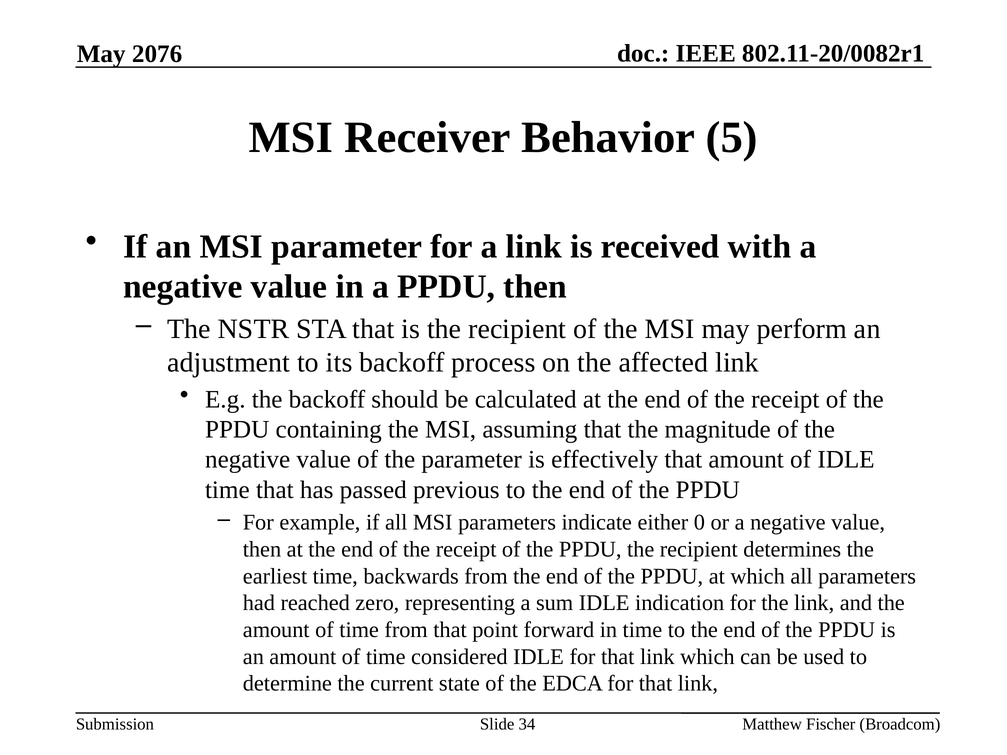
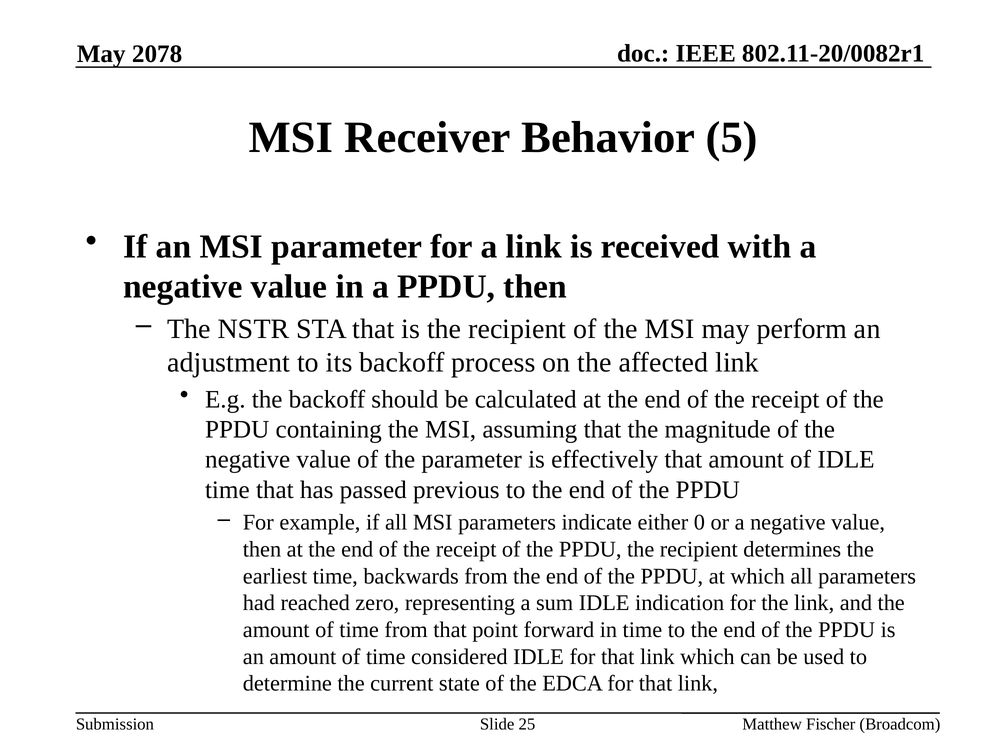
2076: 2076 -> 2078 (157, 54)
34: 34 -> 25 (527, 724)
